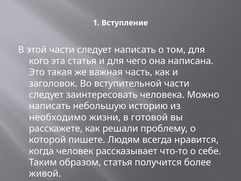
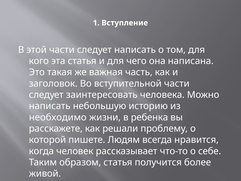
готовой: готовой -> ребенка (149, 117)
